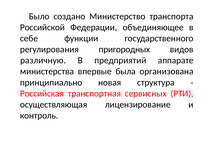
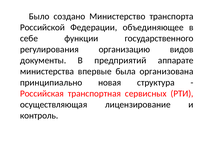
пригородных: пригородных -> организацию (124, 49)
различную: различную -> документы (43, 60)
